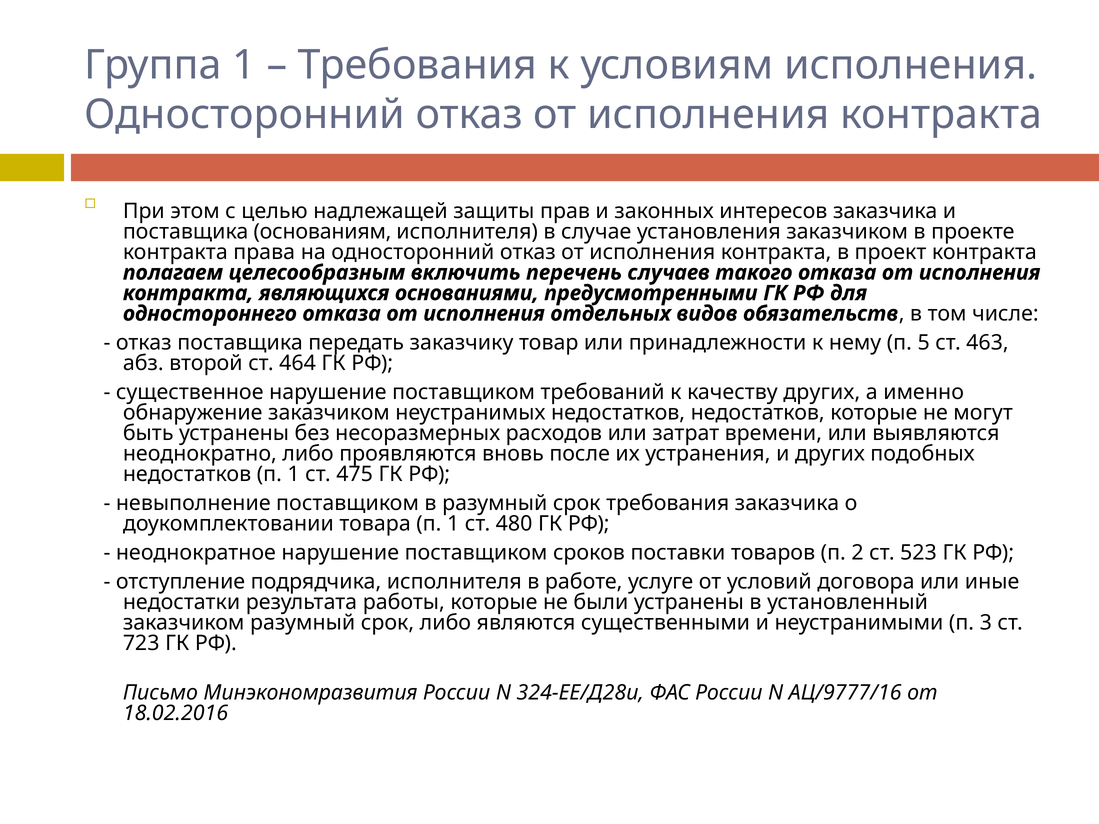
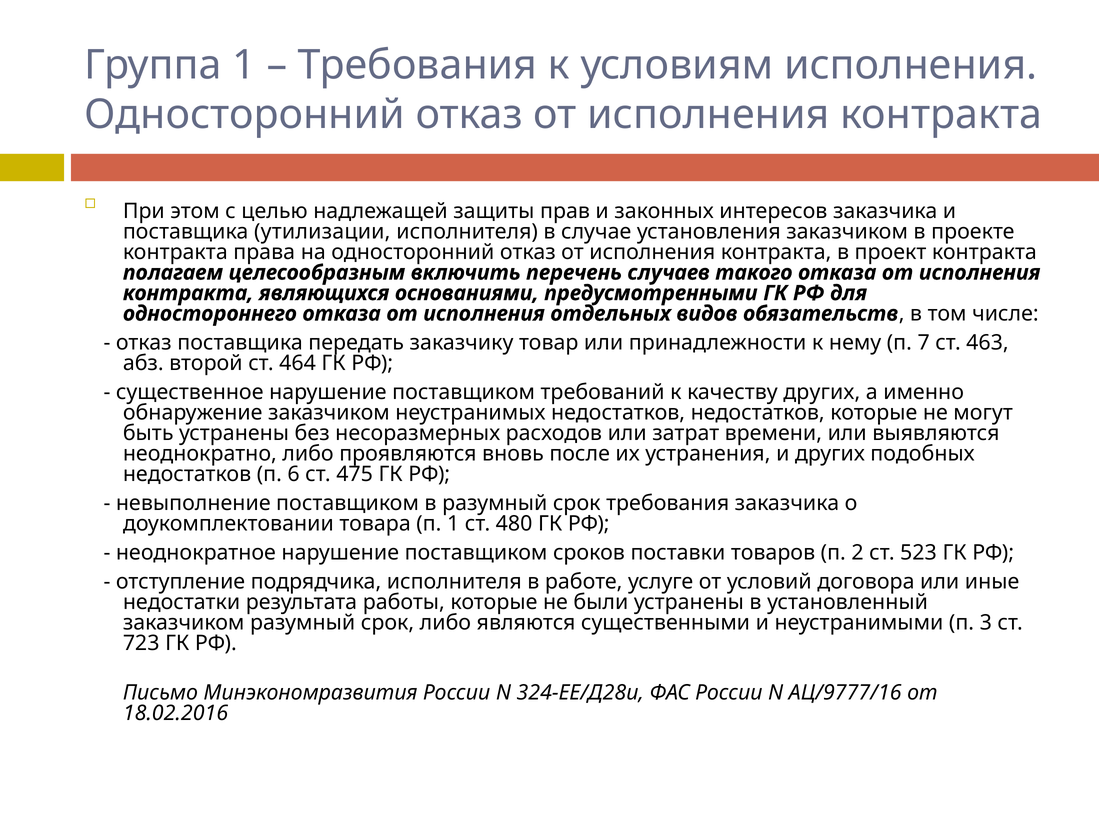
основаниям: основаниям -> утилизации (322, 232)
5: 5 -> 7 (924, 343)
недостатков п 1: 1 -> 6 (294, 474)
